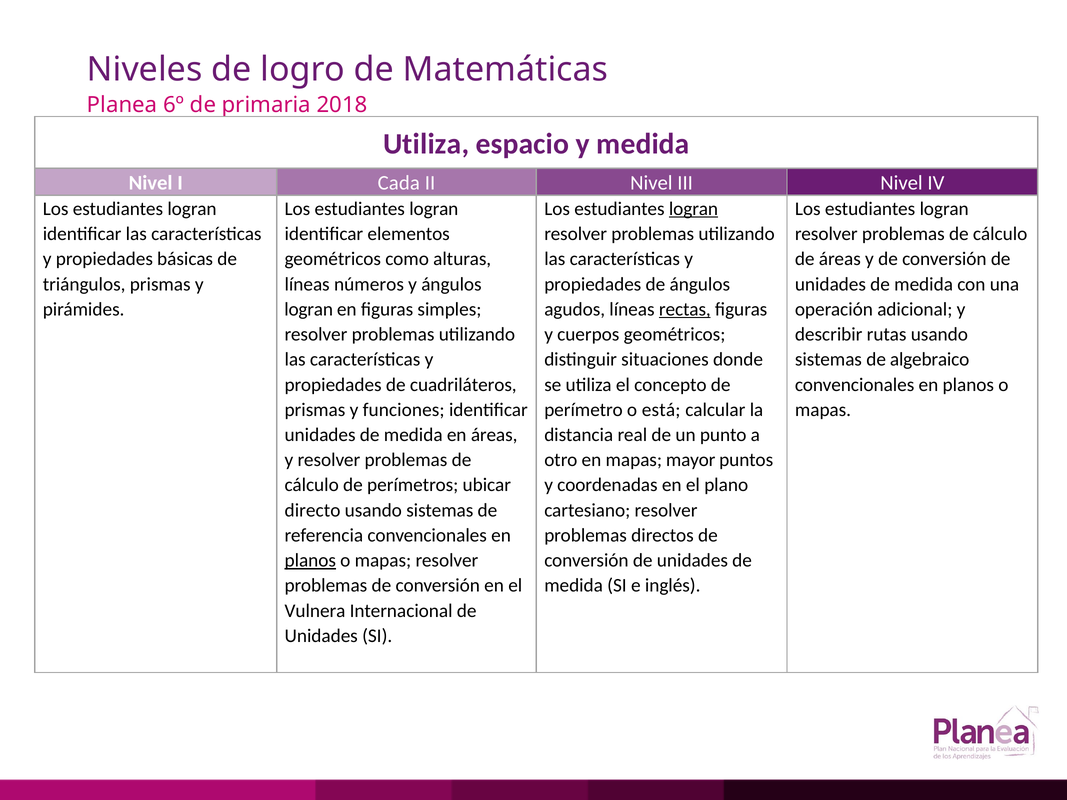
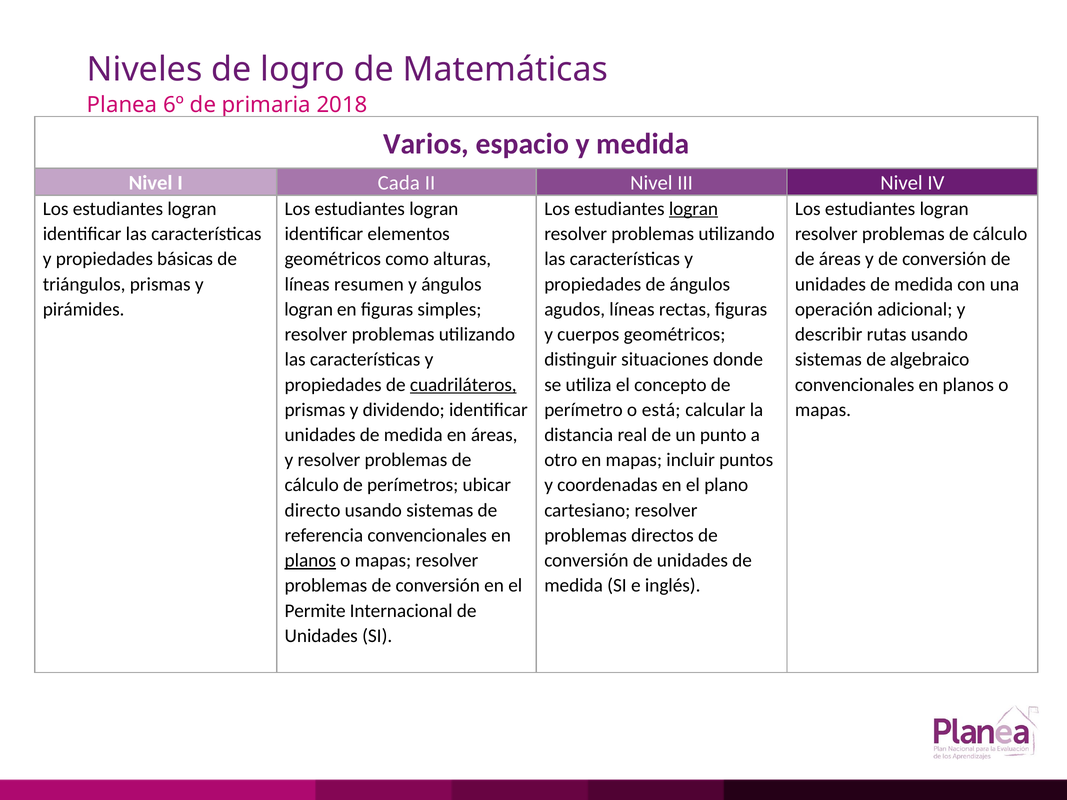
Utiliza: Utiliza -> Varios (426, 144)
números: números -> resumen (369, 284)
rectas underline: present -> none (685, 309)
cuadriláteros underline: none -> present (463, 385)
funciones: funciones -> dividendo (404, 410)
mayor: mayor -> incluir (691, 460)
Vulnera: Vulnera -> Permite (315, 611)
